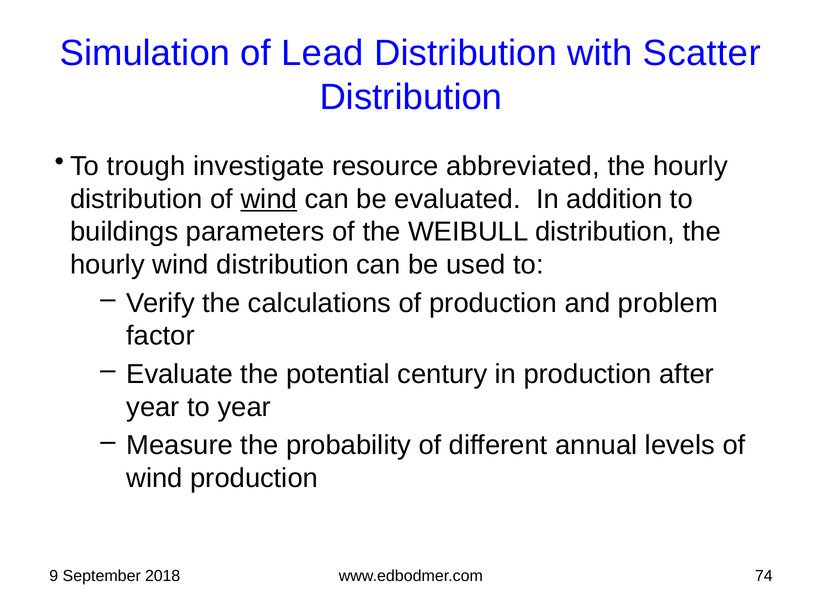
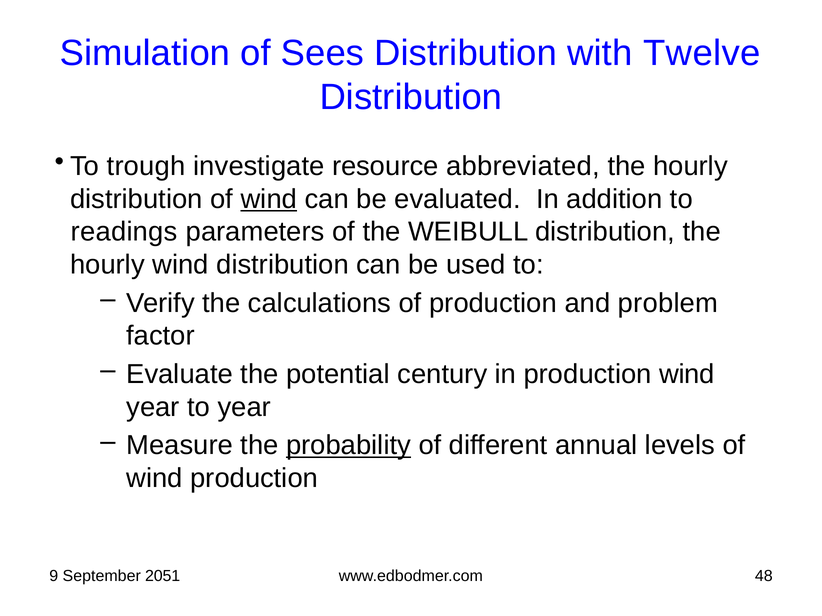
Lead: Lead -> Sees (323, 53)
Scatter: Scatter -> Twelve (702, 53)
buildings: buildings -> readings (124, 232)
production after: after -> wind (687, 375)
probability underline: none -> present (349, 446)
2018: 2018 -> 2051 (163, 576)
74: 74 -> 48 (764, 576)
